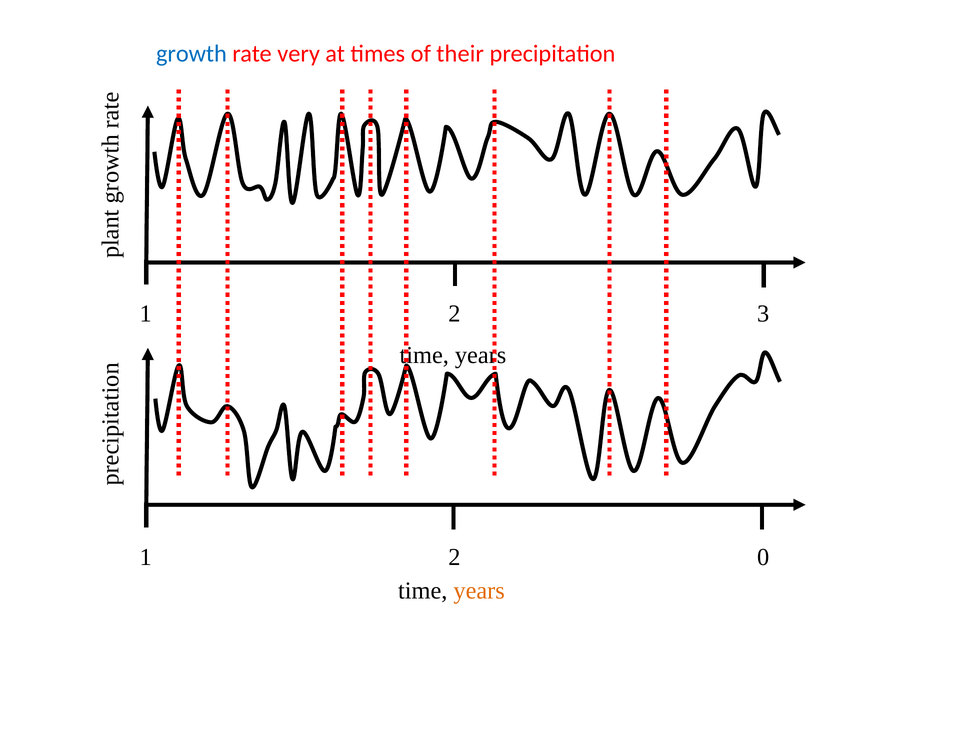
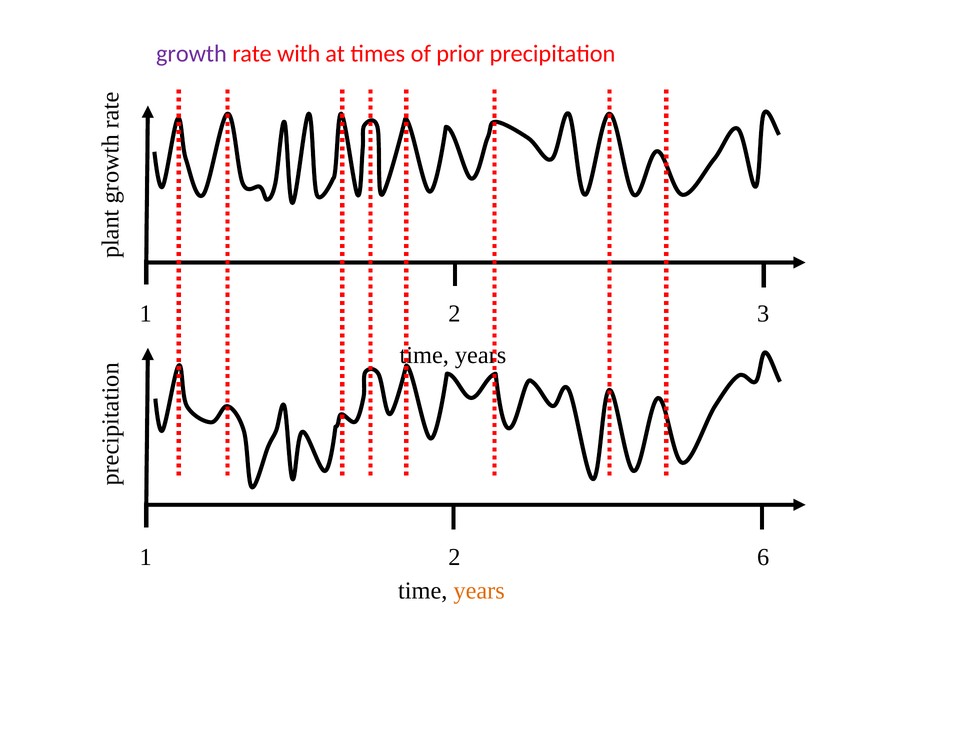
growth colour: blue -> purple (191, 54)
very: very -> with (299, 54)
their: their -> prior (460, 54)
0: 0 -> 6 (763, 557)
